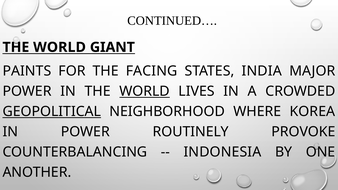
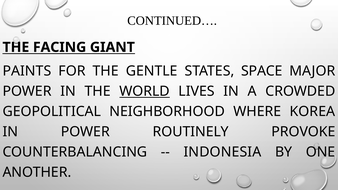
WORLD: WORLD -> FACING (60, 47)
FACING: FACING -> GENTLE (152, 71)
INDIA: INDIA -> SPACE (262, 71)
GEOPOLITICAL underline: present -> none (52, 112)
